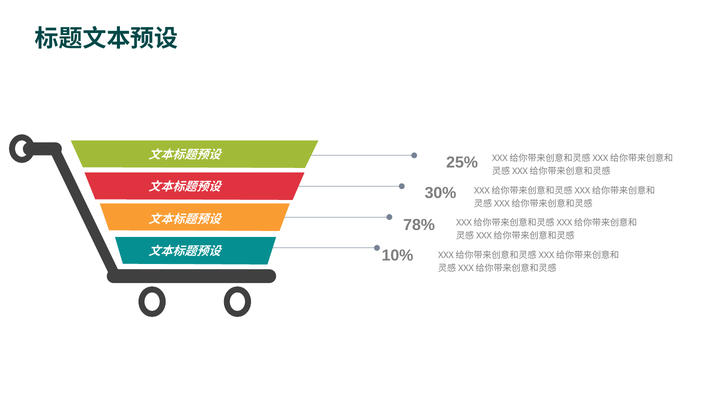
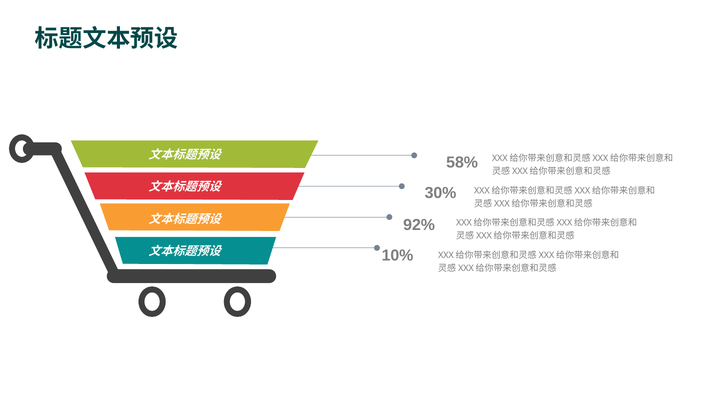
25%: 25% -> 58% (462, 163)
78%: 78% -> 92% (419, 225)
